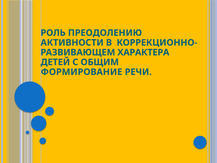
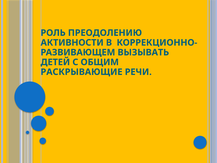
ХАРАКТЕРА: ХАРАКТЕРА -> ВЫЗЫВАТЬ (143, 52)
ФОРМИРОВАНИЕ: ФОРМИРОВАНИЕ -> РАСКРЫВАЮЩИЕ (82, 72)
